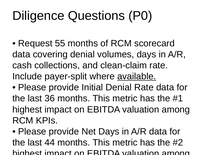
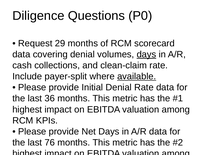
55: 55 -> 29 (60, 43)
days underline: none -> present (146, 54)
44: 44 -> 76 (50, 143)
